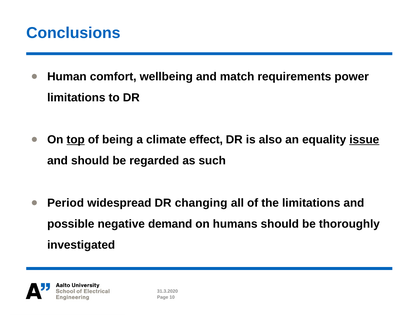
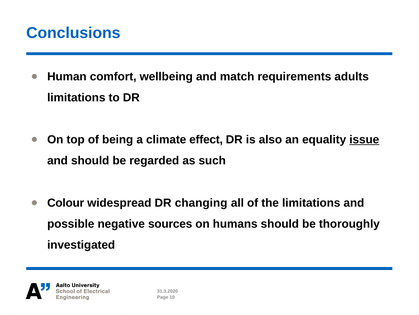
power: power -> adults (352, 76)
top underline: present -> none (76, 139)
Period: Period -> Colour (66, 202)
demand: demand -> sources (170, 223)
